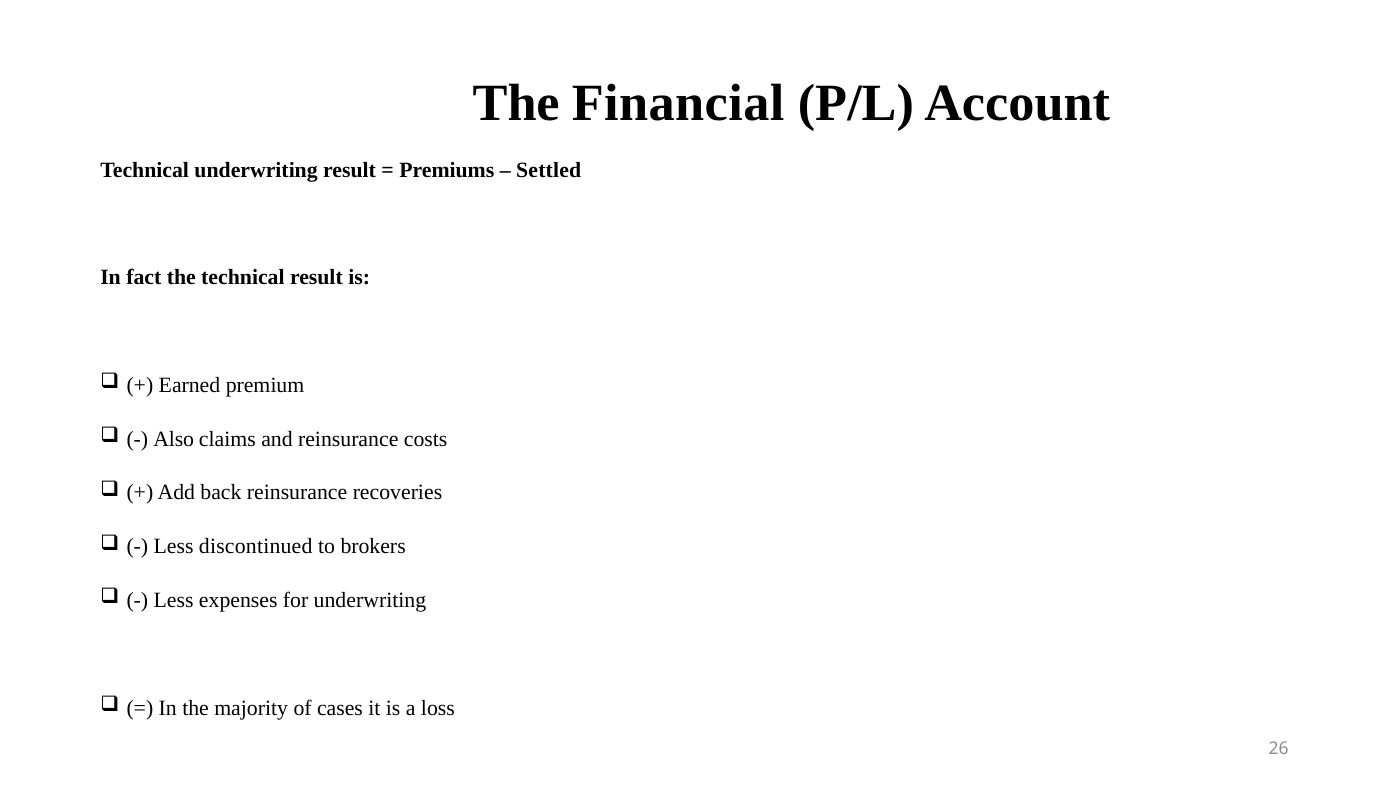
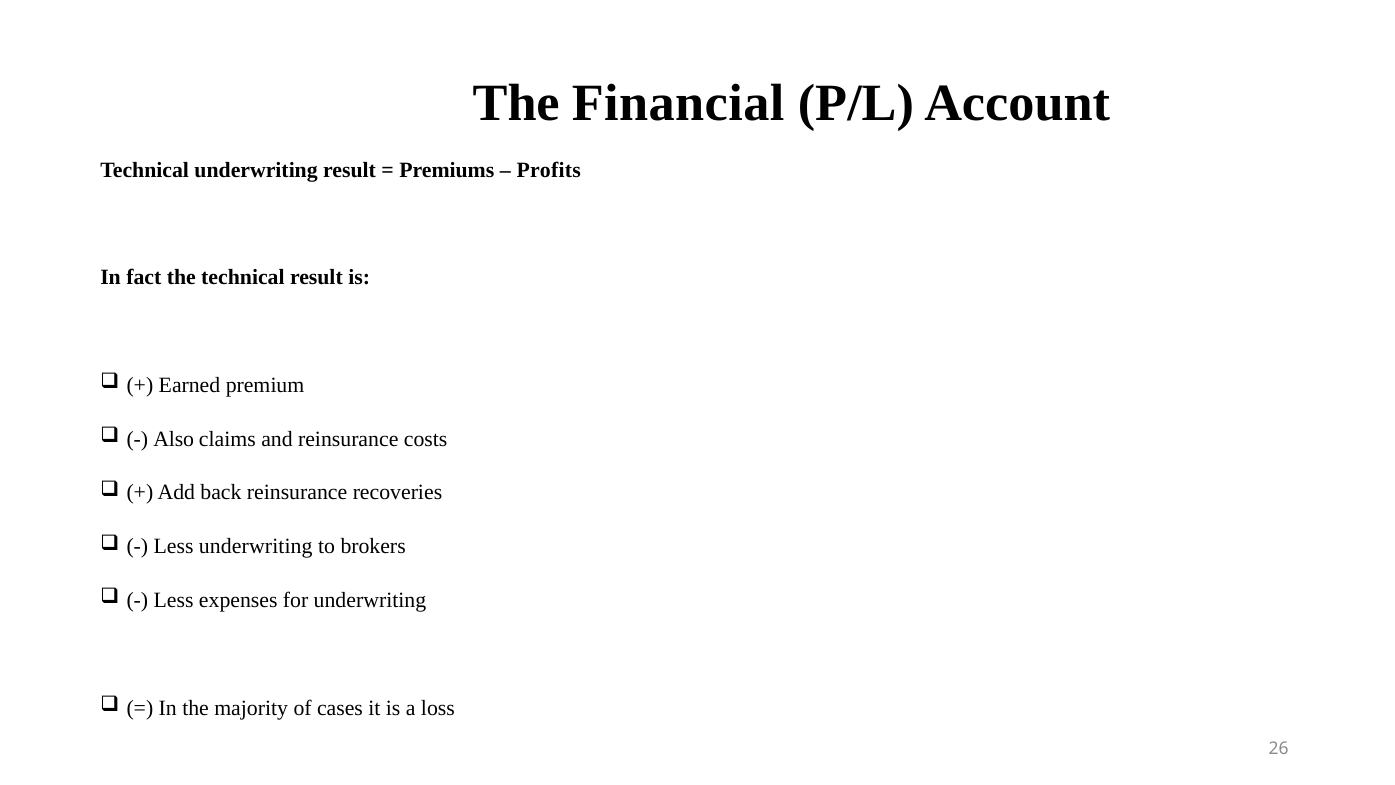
Settled: Settled -> Profits (549, 170)
Less discontinued: discontinued -> underwriting (256, 546)
